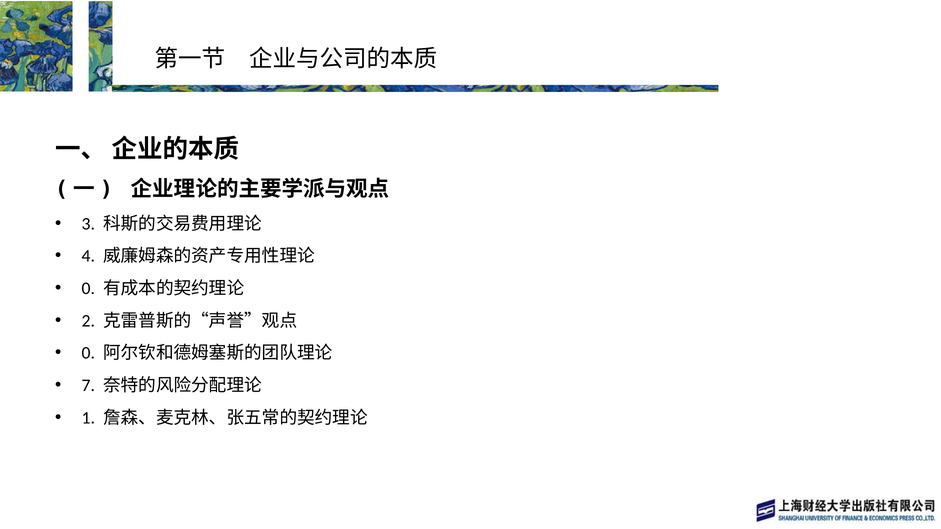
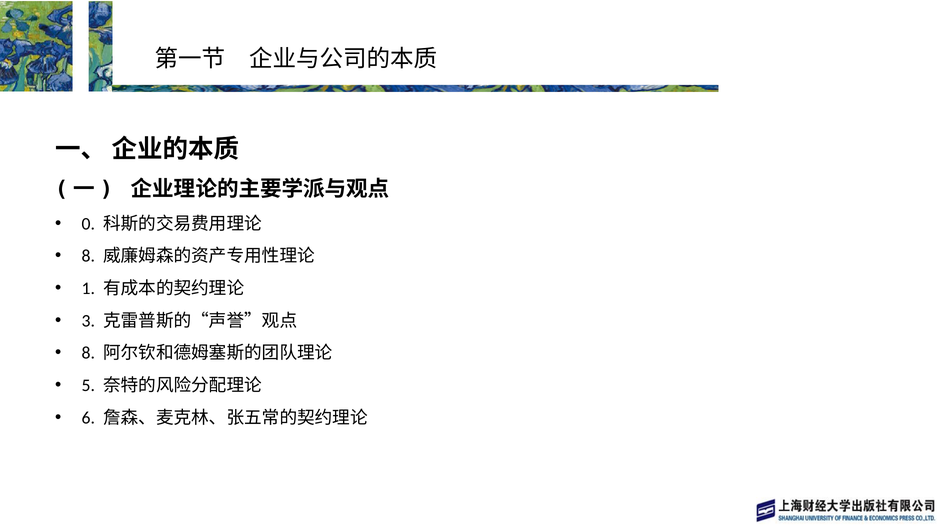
3: 3 -> 0 (88, 224)
4: 4 -> 8 (88, 256)
0: 0 -> 1 (88, 289)
2: 2 -> 3 (88, 321)
0: 0 -> 8 (88, 353)
7: 7 -> 5 (88, 386)
1: 1 -> 6 (88, 418)
